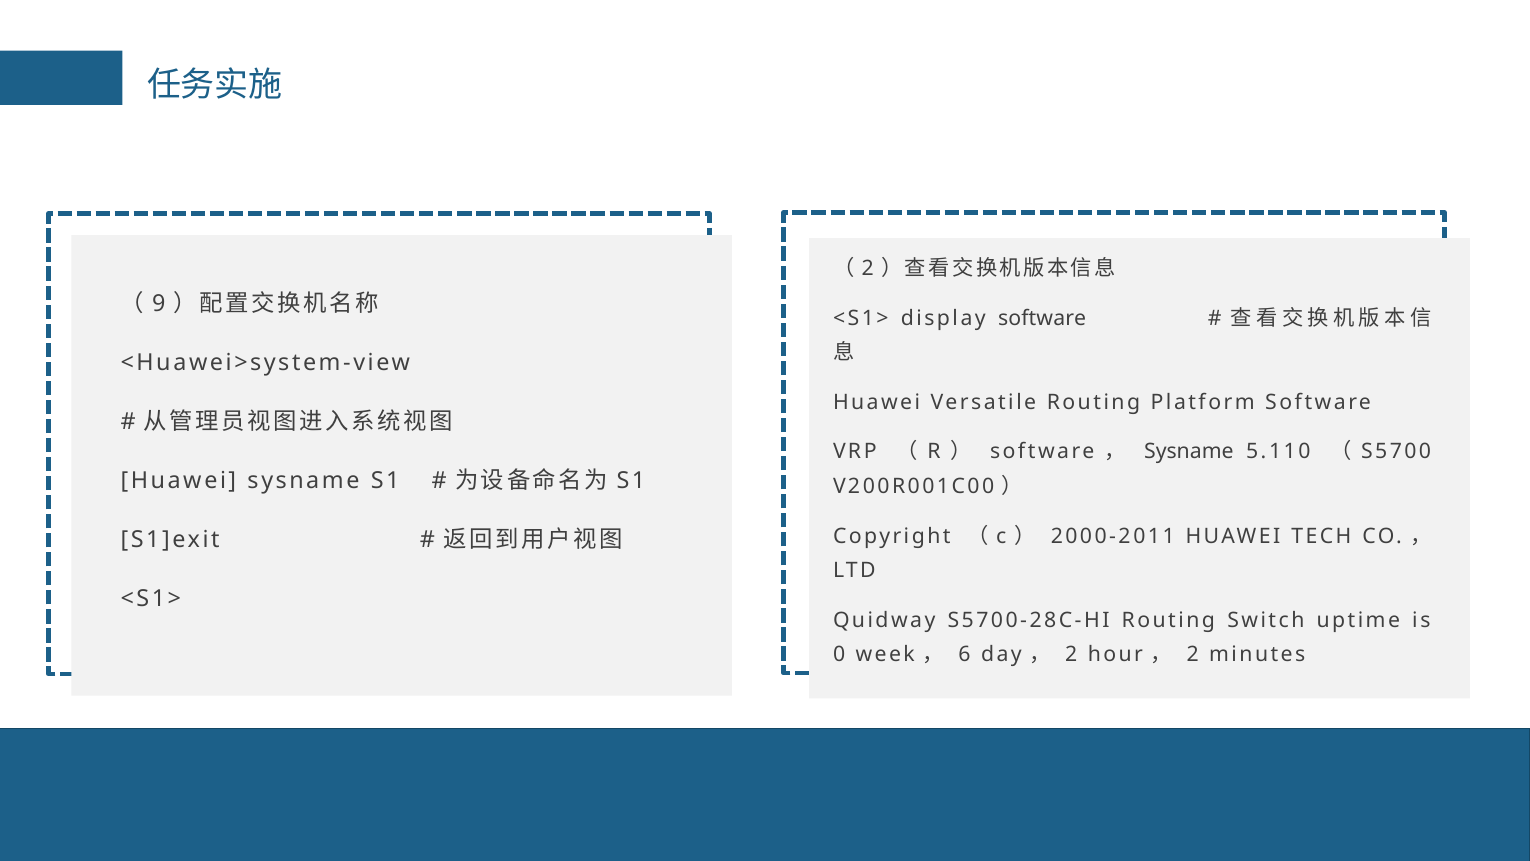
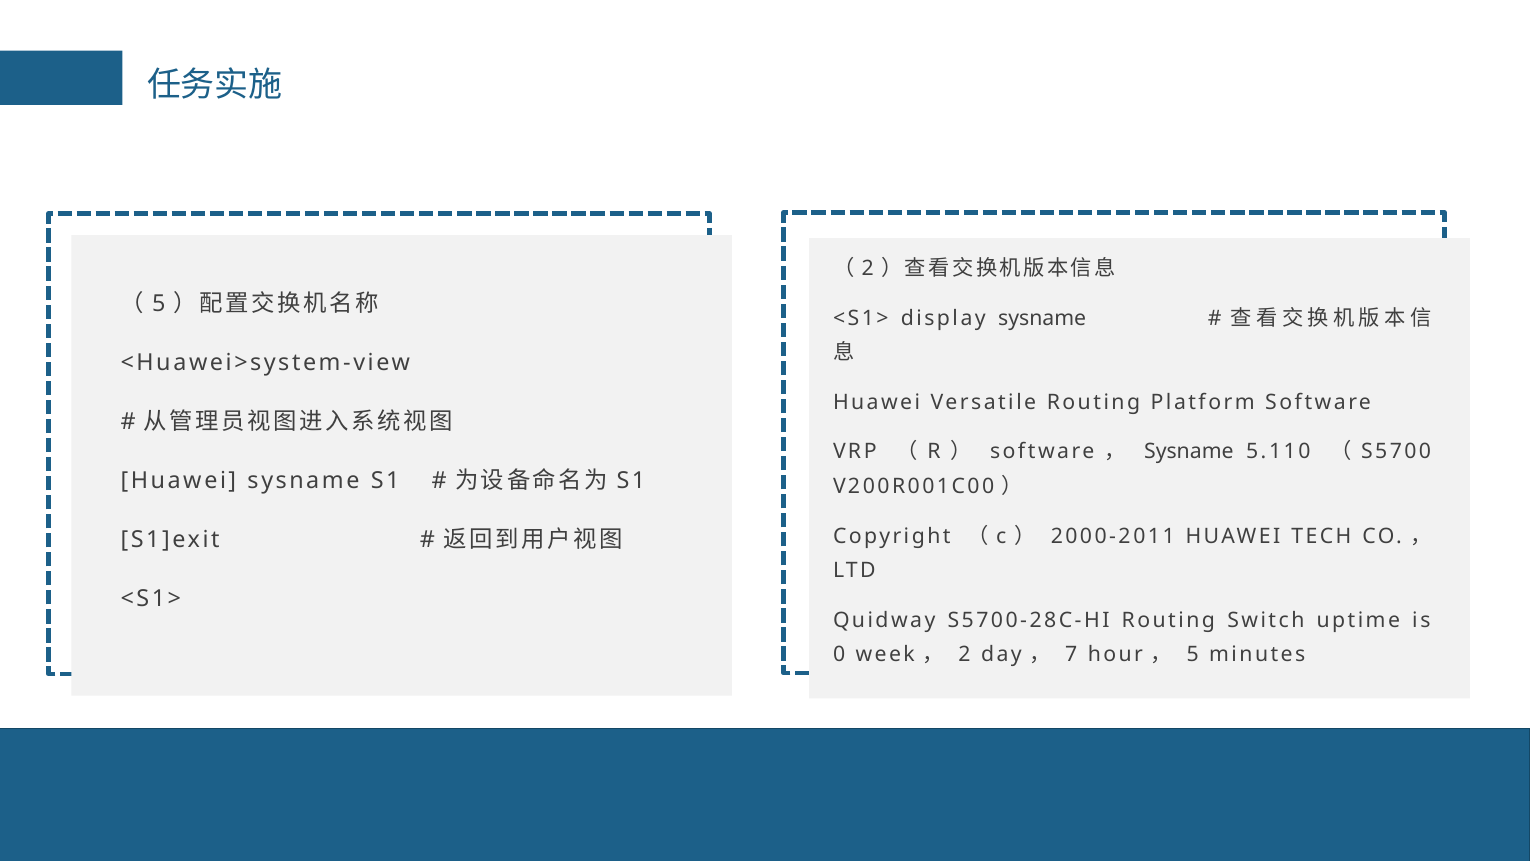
9: 9 -> 5 (159, 303)
display software: software -> sysname (1042, 318)
6: 6 -> 2 (965, 654)
2: 2 -> 7 (1071, 654)
2: 2 -> 5 (1193, 654)
